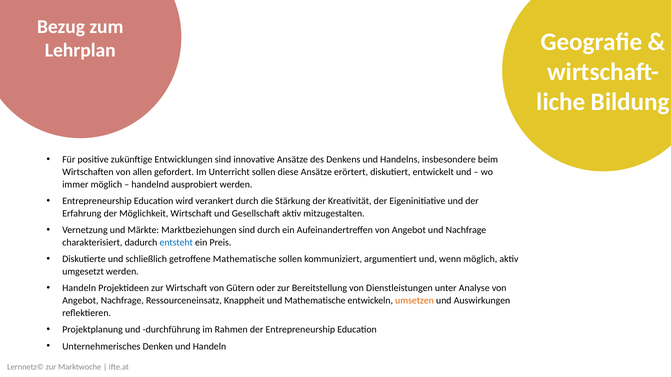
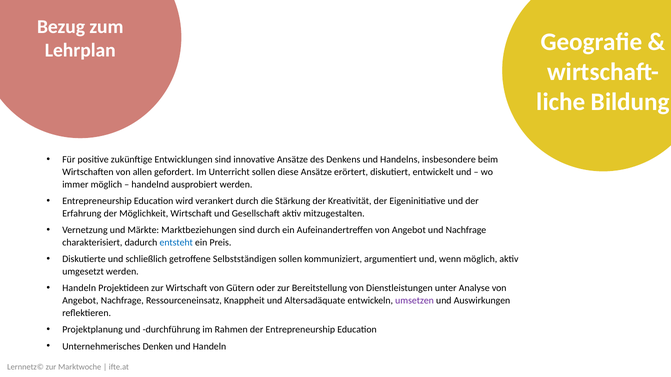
getroffene Mathematische: Mathematische -> Selbstständigen (245, 259)
und Mathematische: Mathematische -> Altersadäquate (315, 301)
umsetzen colour: orange -> purple (415, 301)
